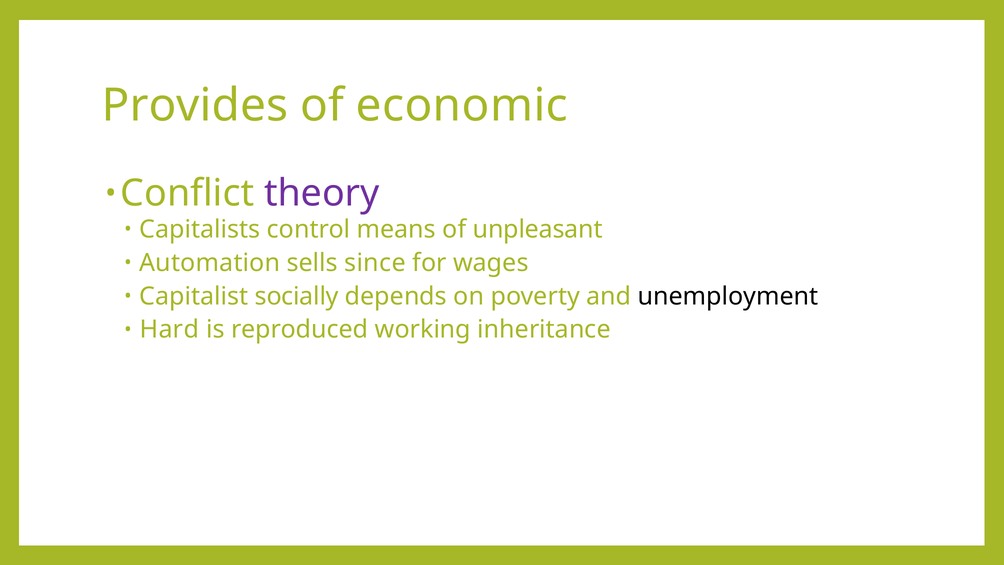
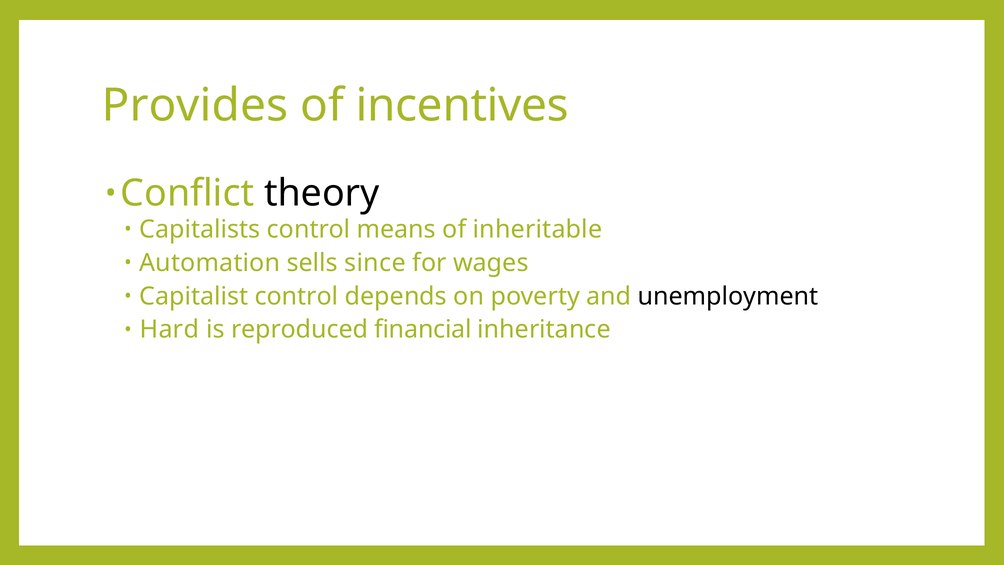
economic: economic -> incentives (462, 106)
theory colour: purple -> black (322, 193)
unpleasant: unpleasant -> inheritable (537, 229)
Capitalist socially: socially -> control (297, 296)
working: working -> financial (423, 330)
